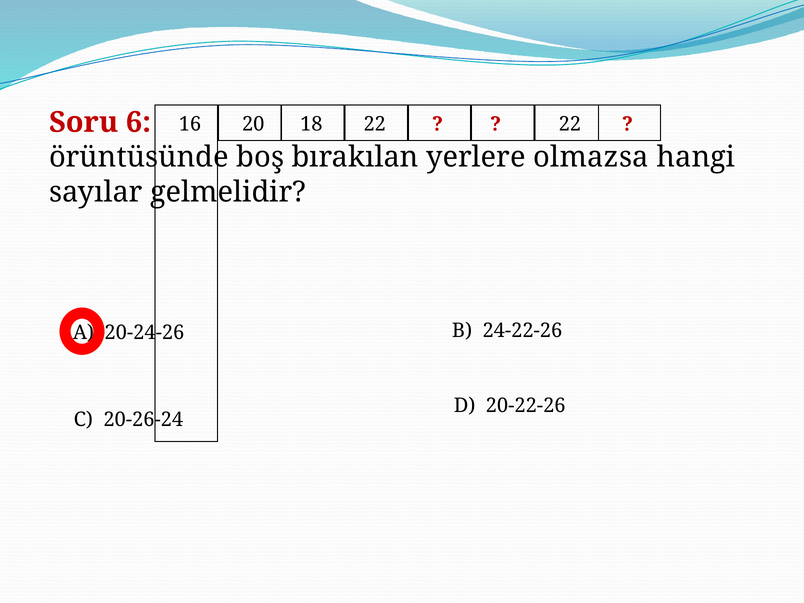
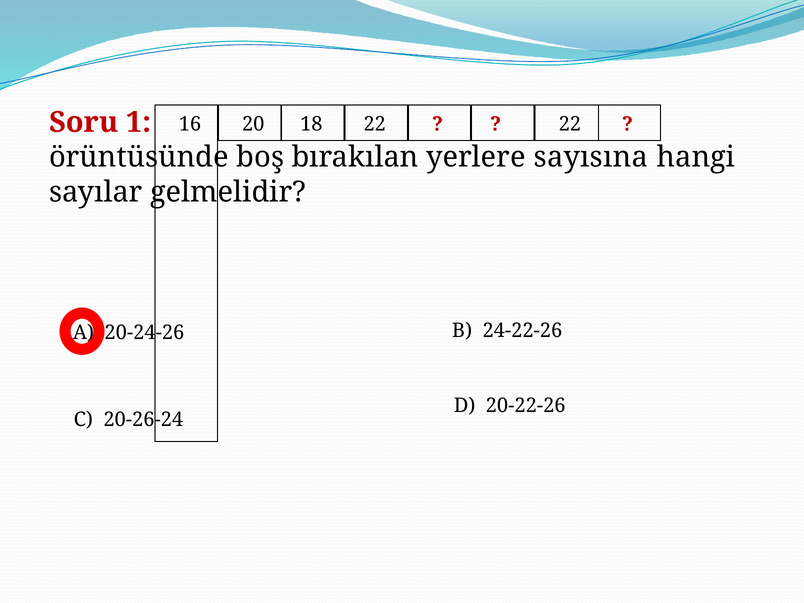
6: 6 -> 1 (138, 122)
olmazsa: olmazsa -> sayısına (591, 157)
